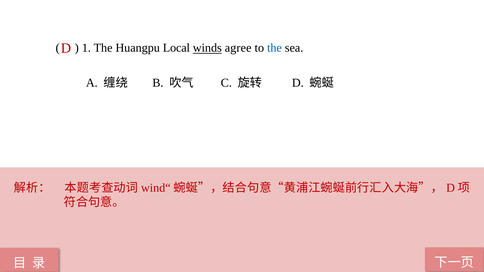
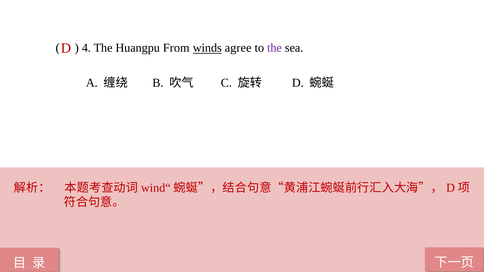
1: 1 -> 4 (86, 48)
Local: Local -> From (176, 48)
the colour: blue -> purple (274, 48)
